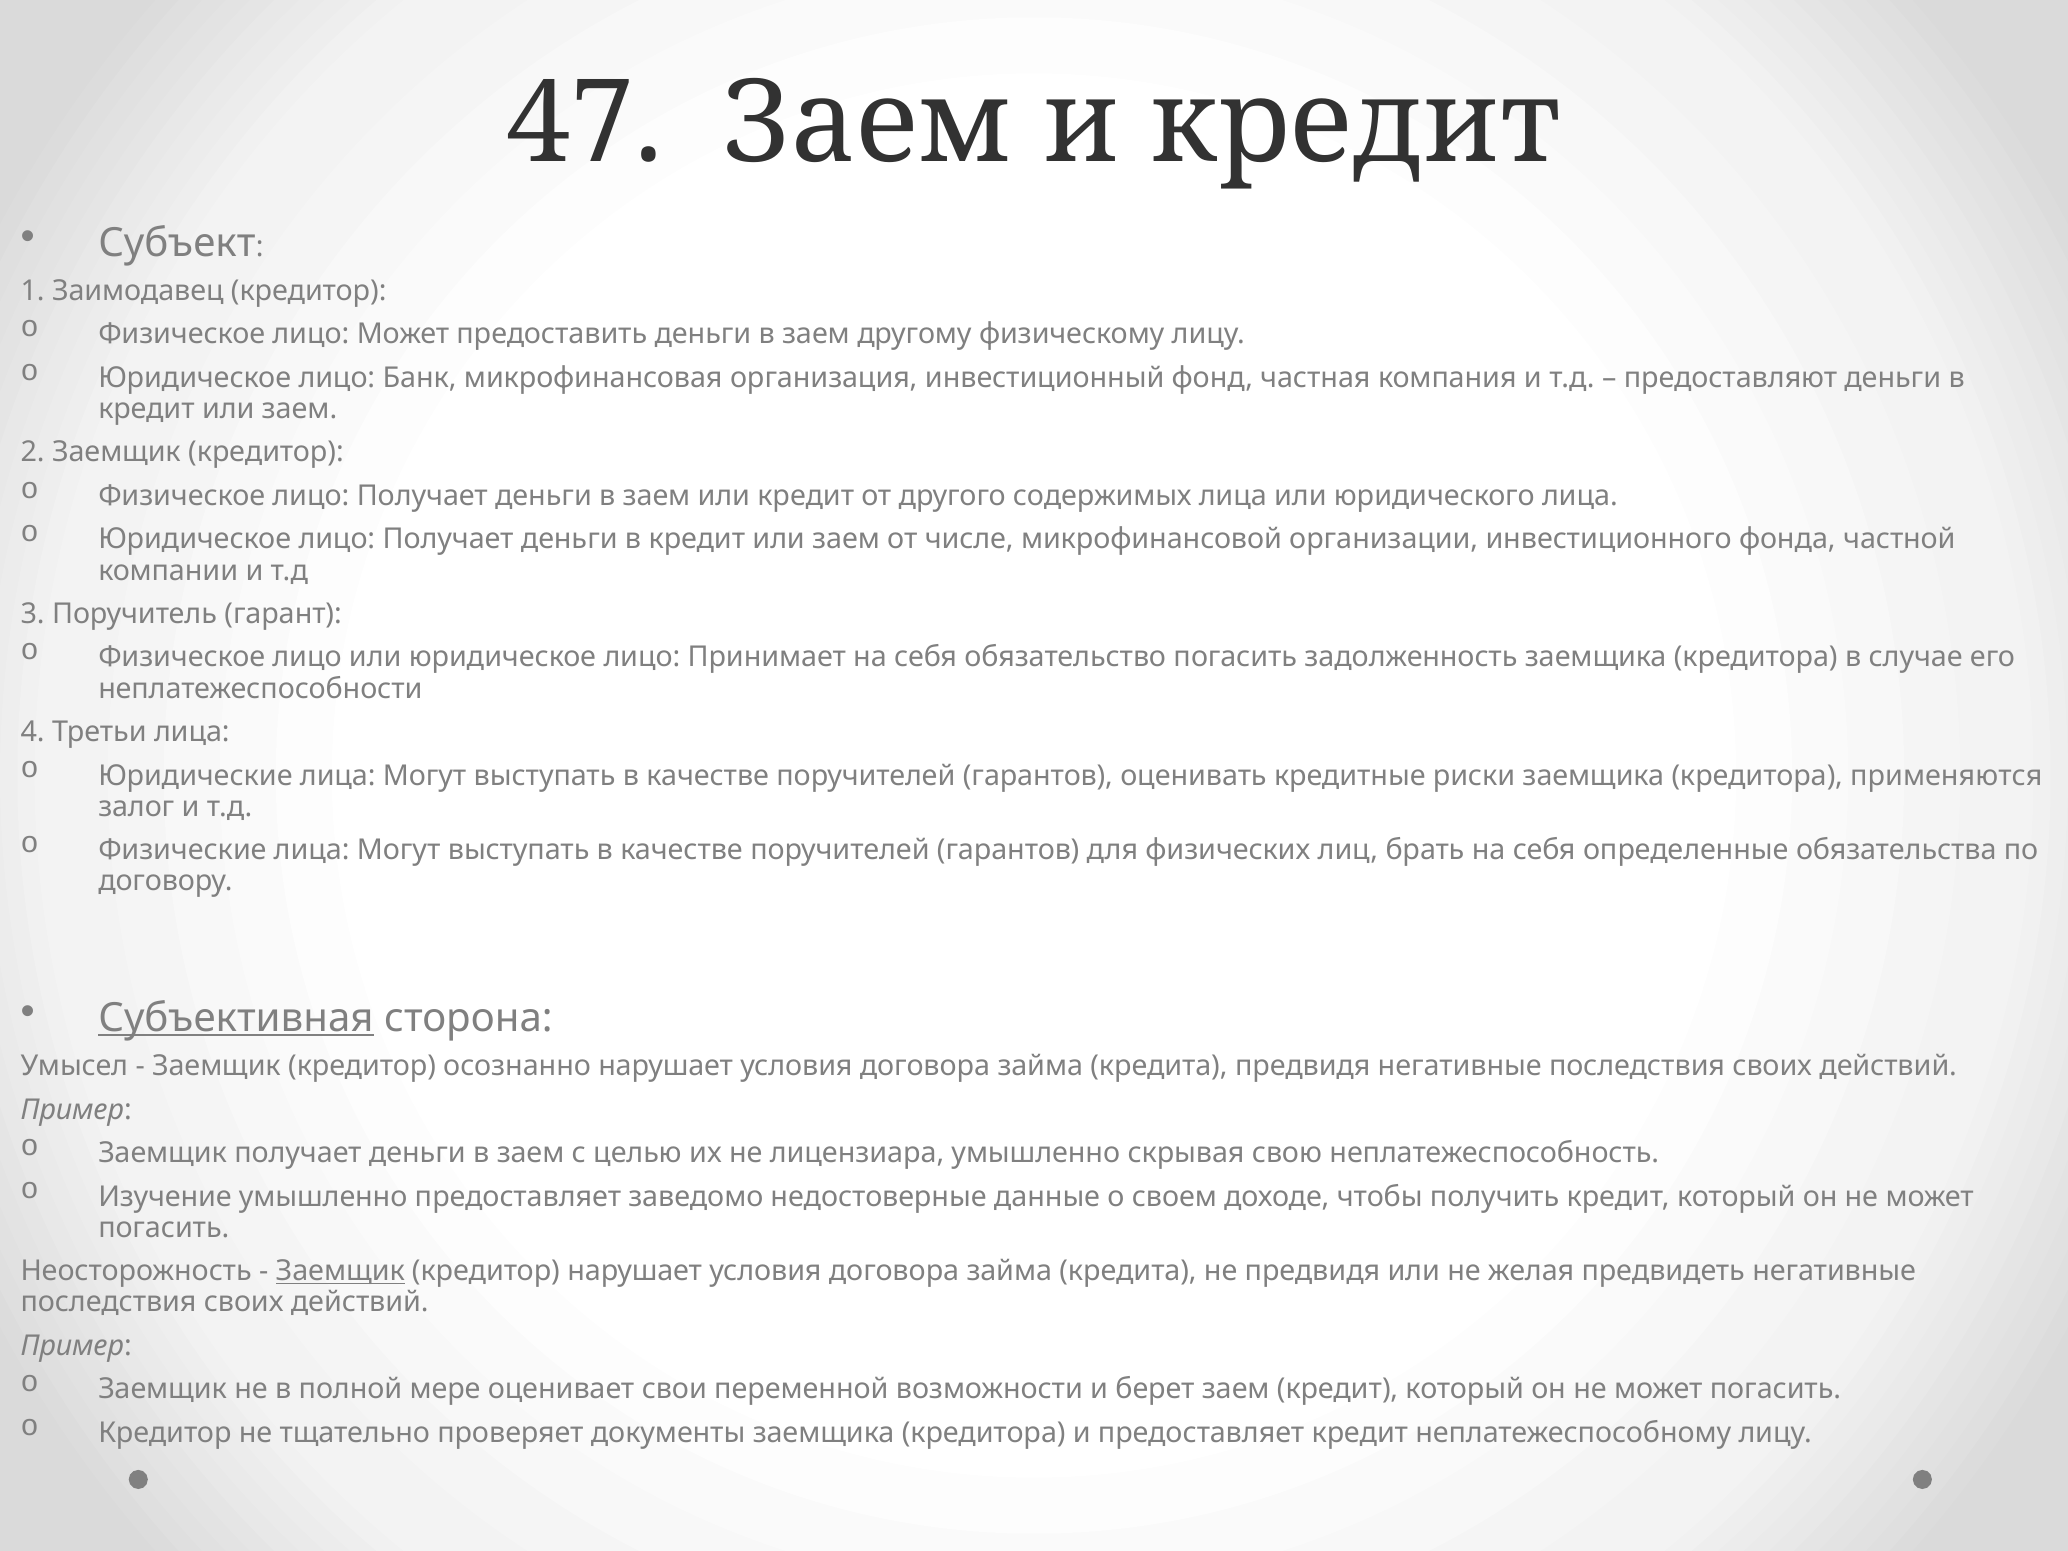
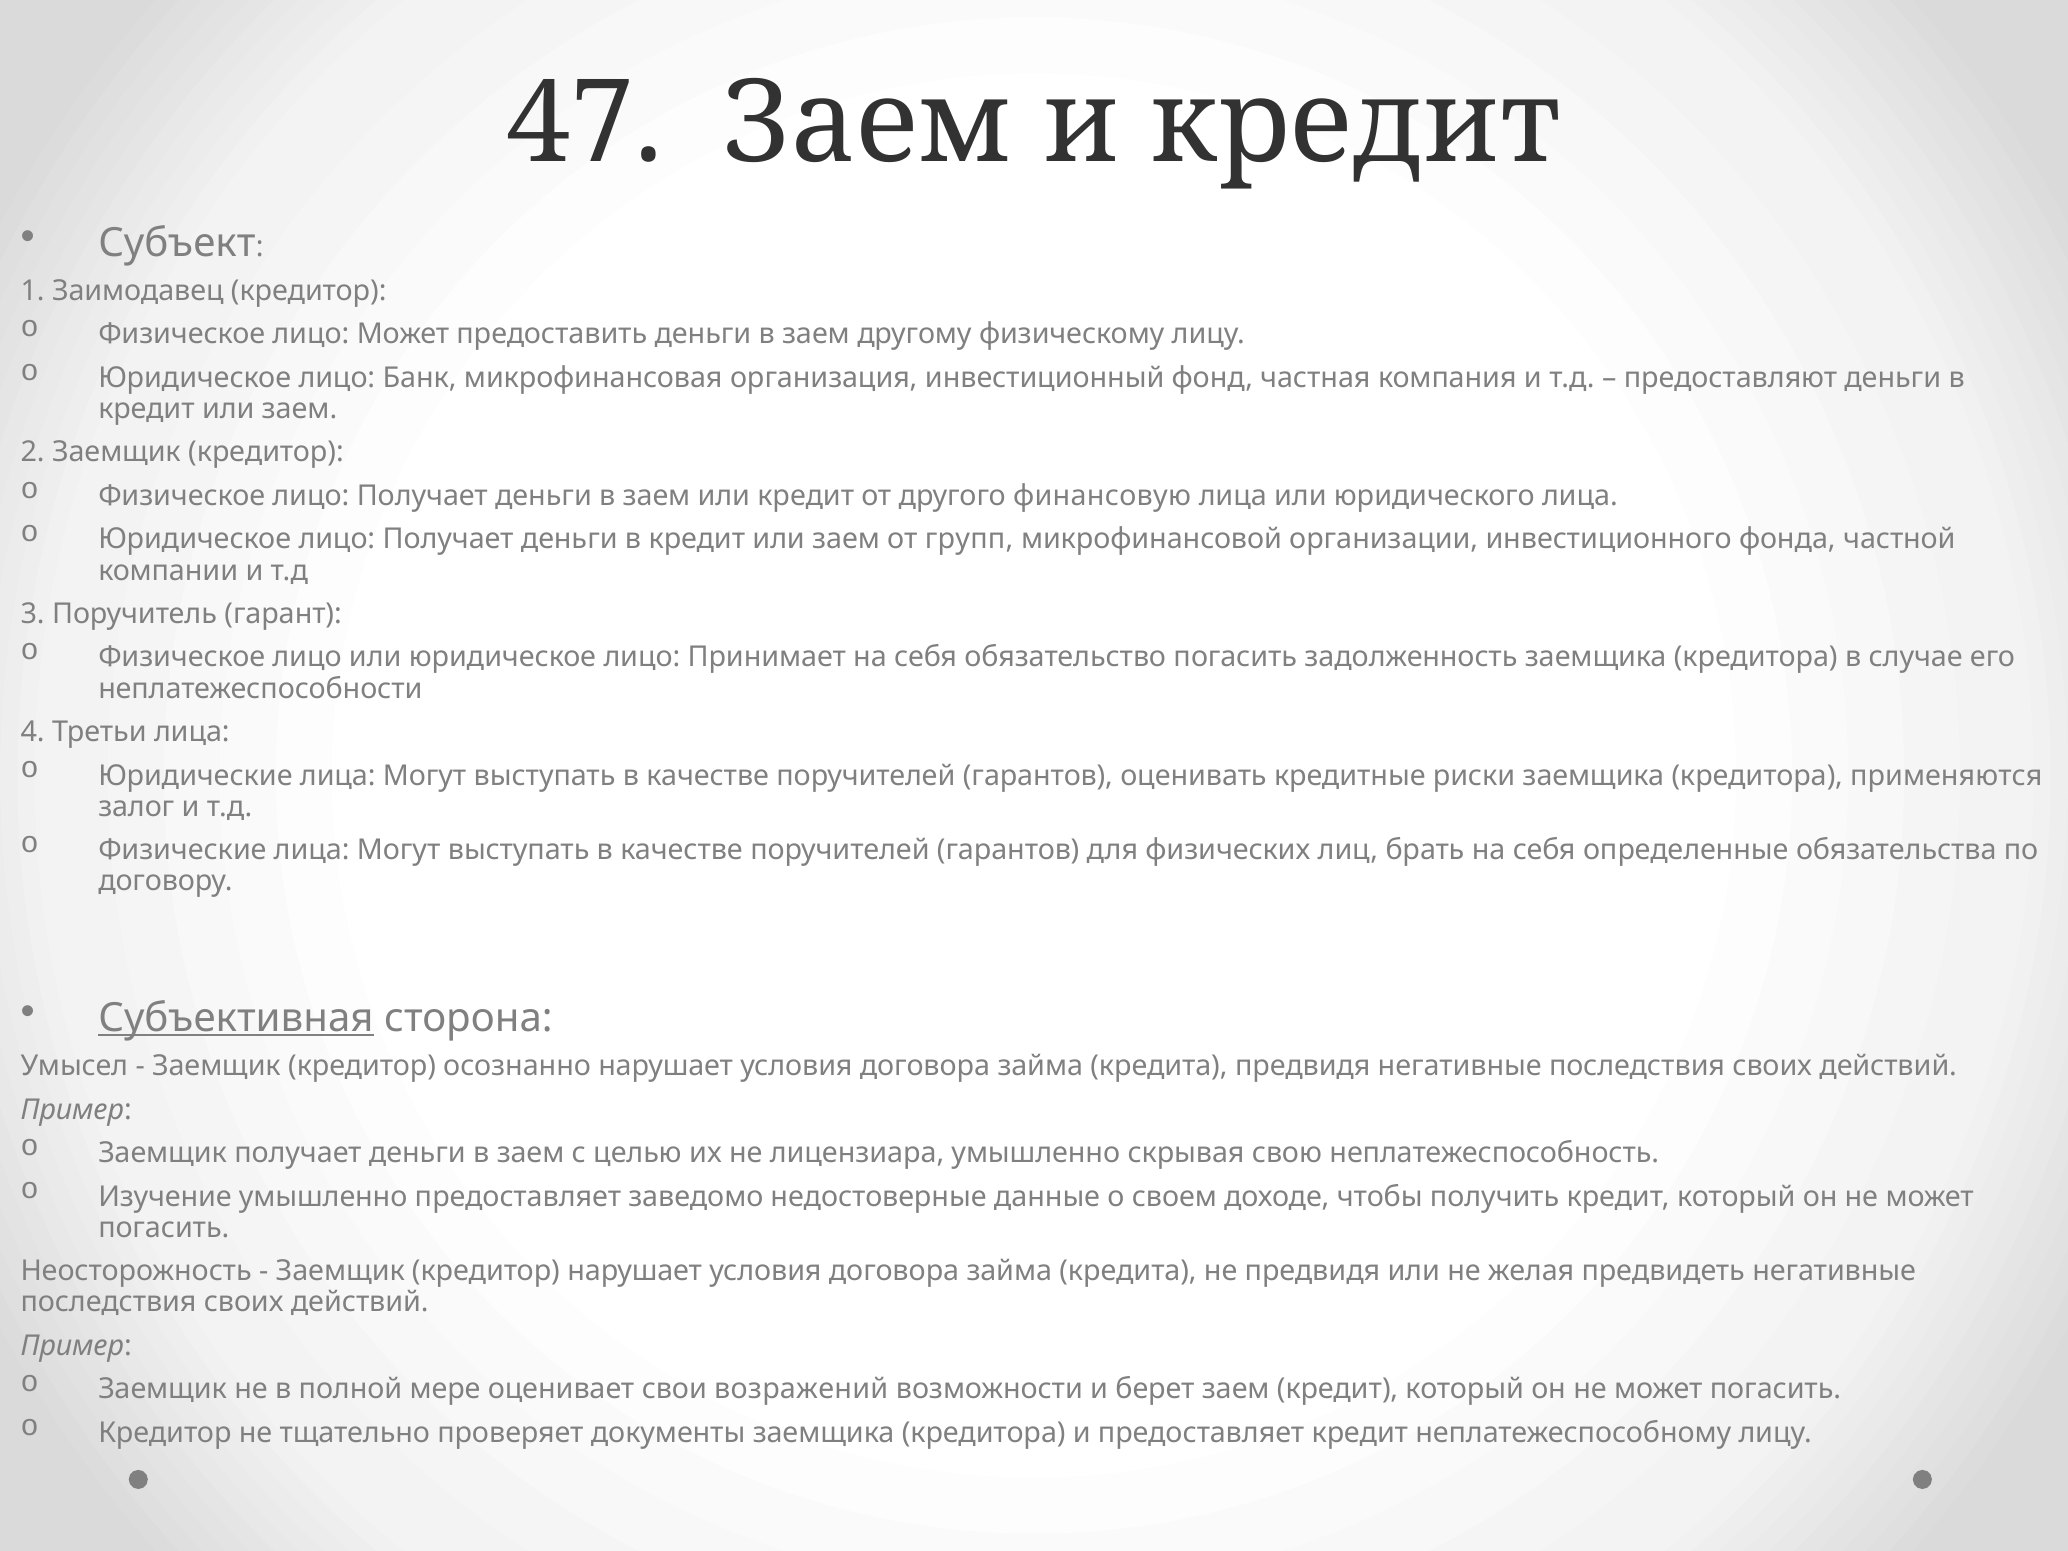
содержимых: содержимых -> финансовую (1102, 496)
числе: числе -> групп (969, 539)
Заемщик underline: present -> none (340, 1271)
переменной: переменной -> возражений (801, 1389)
